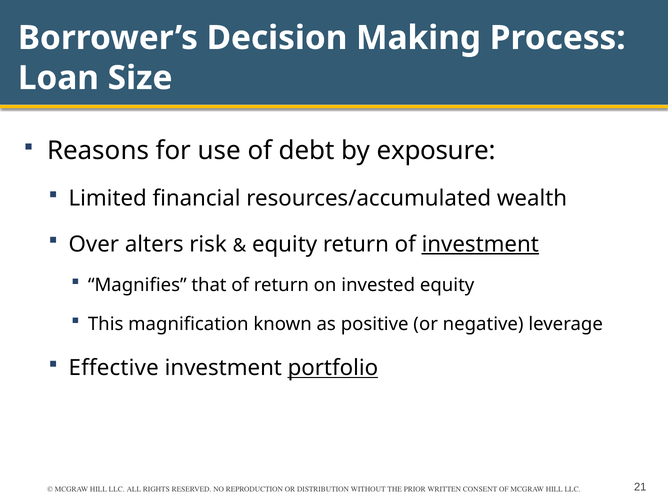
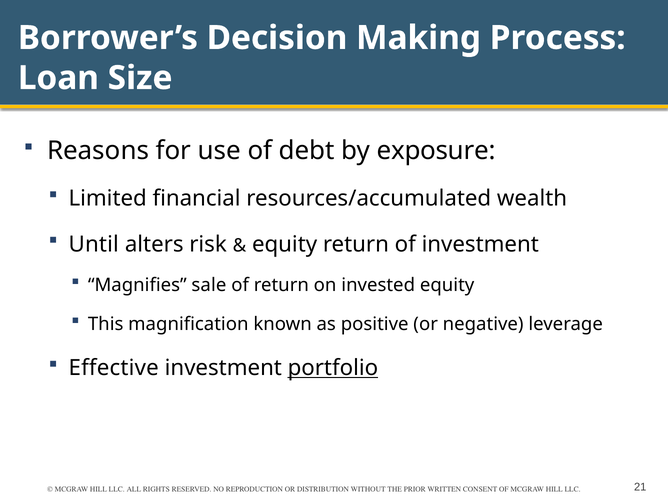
Over: Over -> Until (94, 244)
investment underline: present -> none (480, 244)
that: that -> sale (209, 285)
